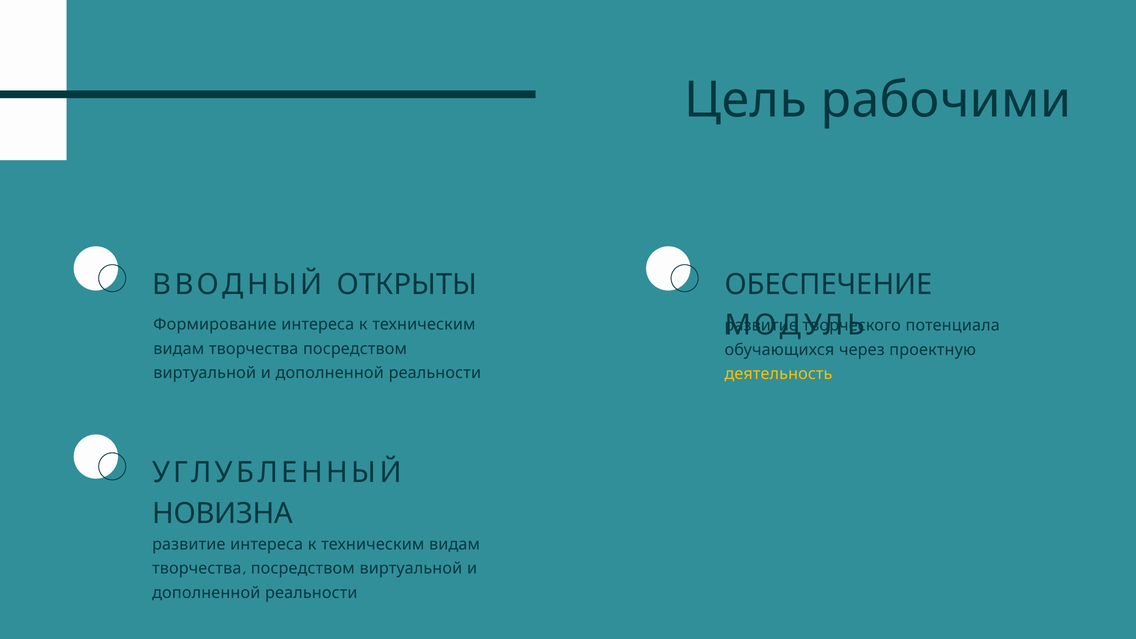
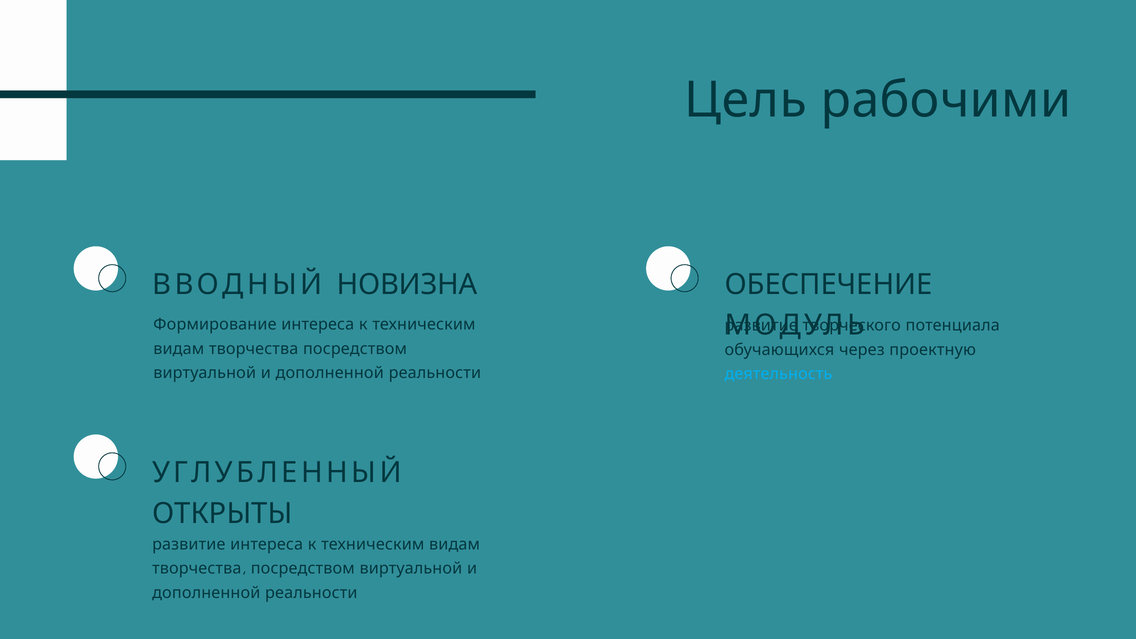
ОТКРЫТЫ: ОТКРЫТЫ -> НОВИЗНА (407, 284)
деятельность colour: yellow -> light blue (778, 374)
НОВИЗНА: НОВИЗНА -> ОТКРЫТЫ (222, 513)
